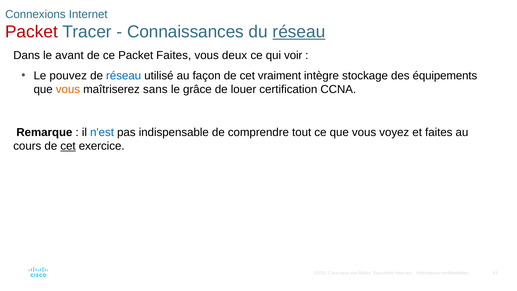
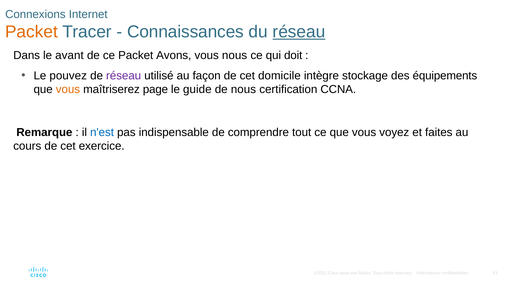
Packet colour: red -> orange (31, 32)
Packet Faites: Faites -> Avons (174, 55)
vous deux: deux -> nous (235, 55)
voir: voir -> doit (293, 55)
réseau colour: blue -> purple (124, 76)
vraiment: vraiment -> domicile (279, 76)
sans: sans -> page (155, 89)
grâce: grâce -> guide (197, 89)
de louer: louer -> nous (243, 89)
cet underline: present -> none (68, 146)
